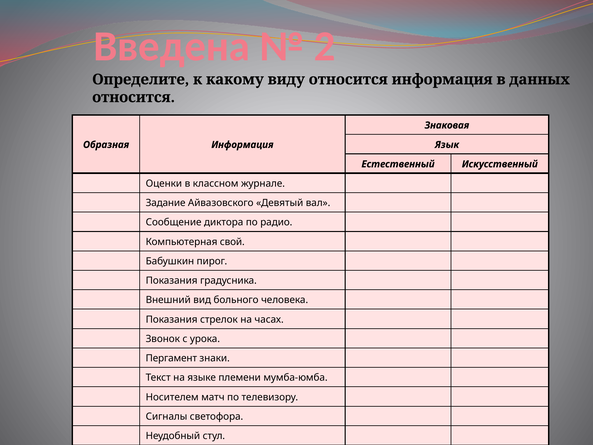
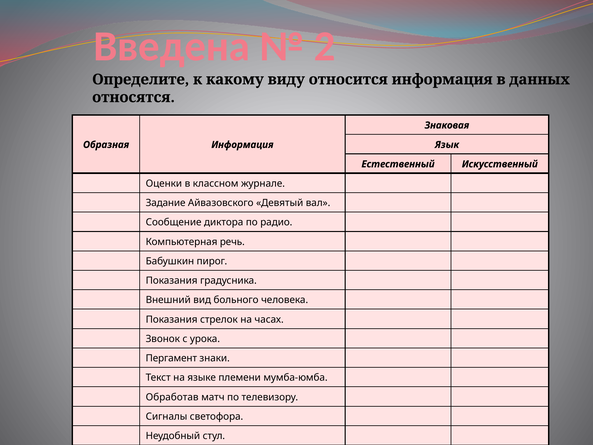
относится: относится -> относятся (134, 97)
свой: свой -> речь (232, 242)
Носителем: Носителем -> Обработав (172, 397)
